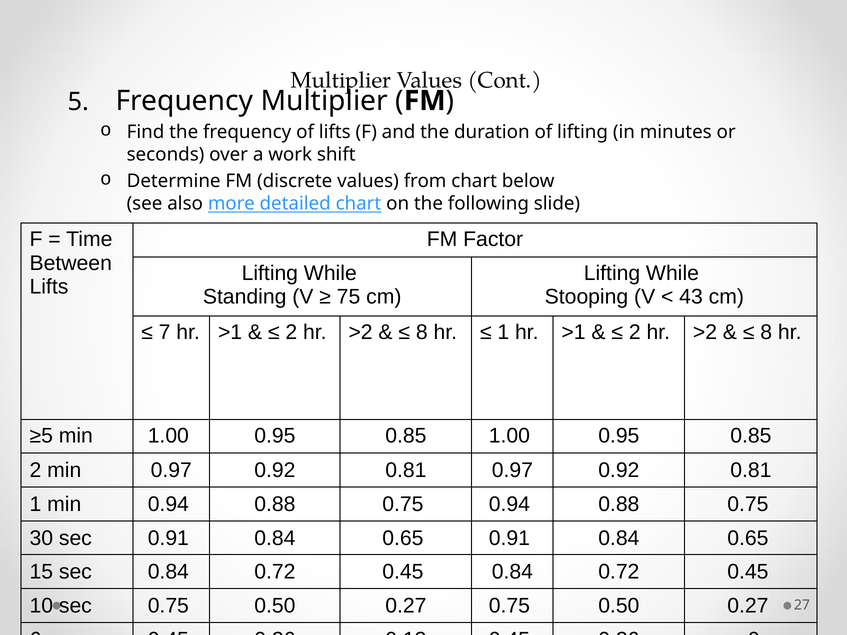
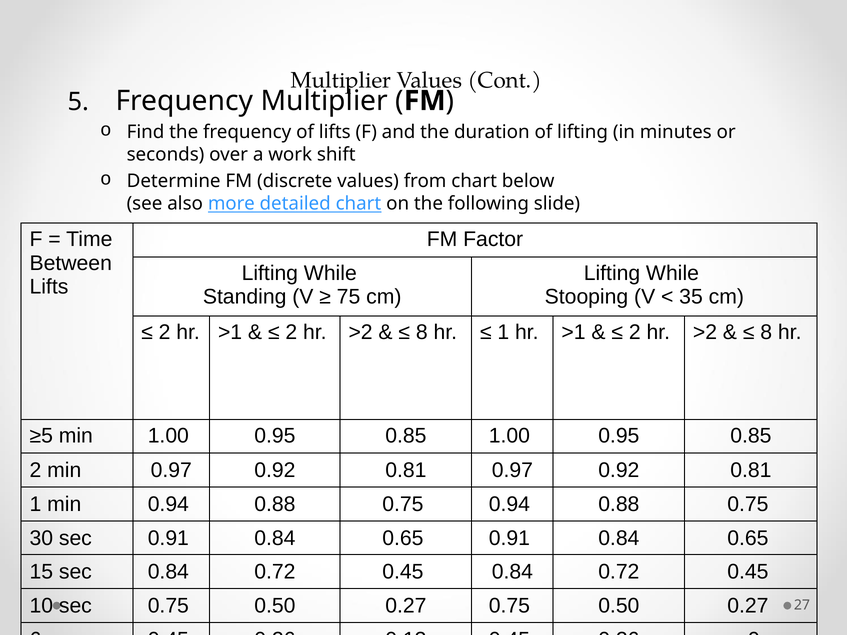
43: 43 -> 35 (691, 297)
7: 7 -> 2 (165, 333)
